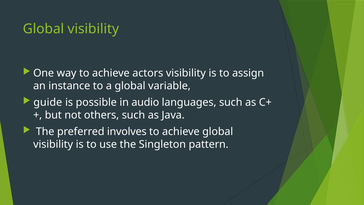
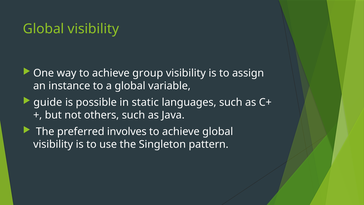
actors: actors -> group (148, 73)
audio: audio -> static (145, 102)
